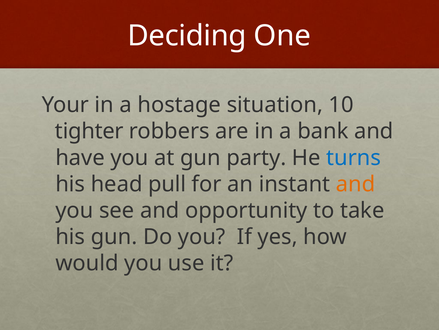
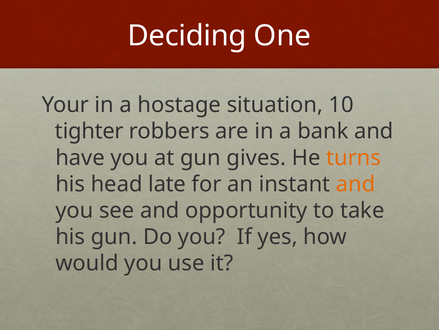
party: party -> gives (256, 157)
turns colour: blue -> orange (354, 157)
pull: pull -> late (167, 184)
